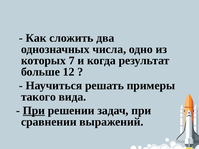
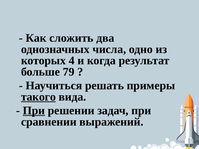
7: 7 -> 4 (72, 61)
12: 12 -> 79 (69, 72)
такого underline: none -> present (38, 97)
